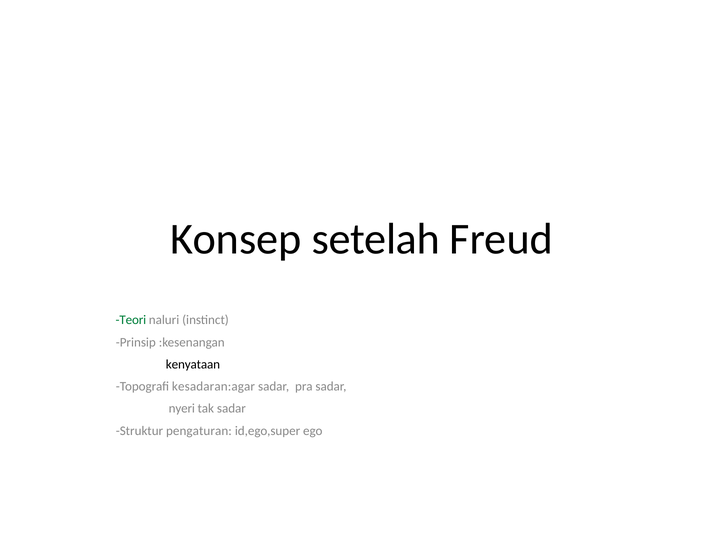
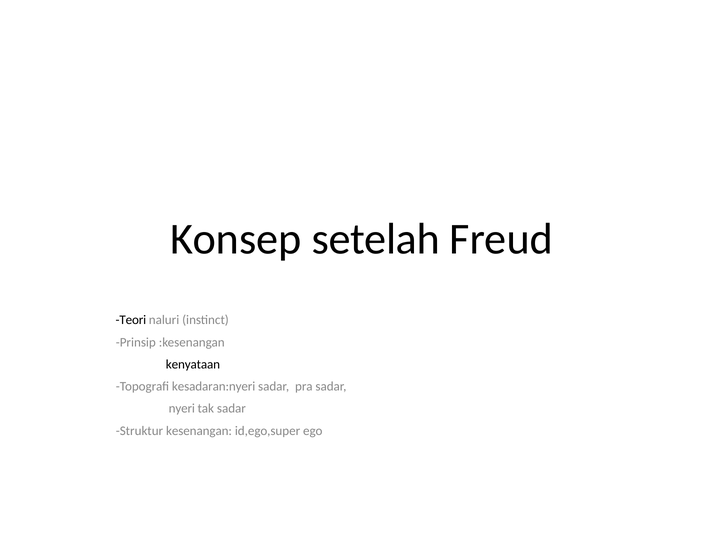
Teori colour: green -> black (131, 320)
kesadaran:agar: kesadaran:agar -> kesadaran:nyeri (214, 387)
pengaturan: pengaturan -> kesenangan (199, 431)
